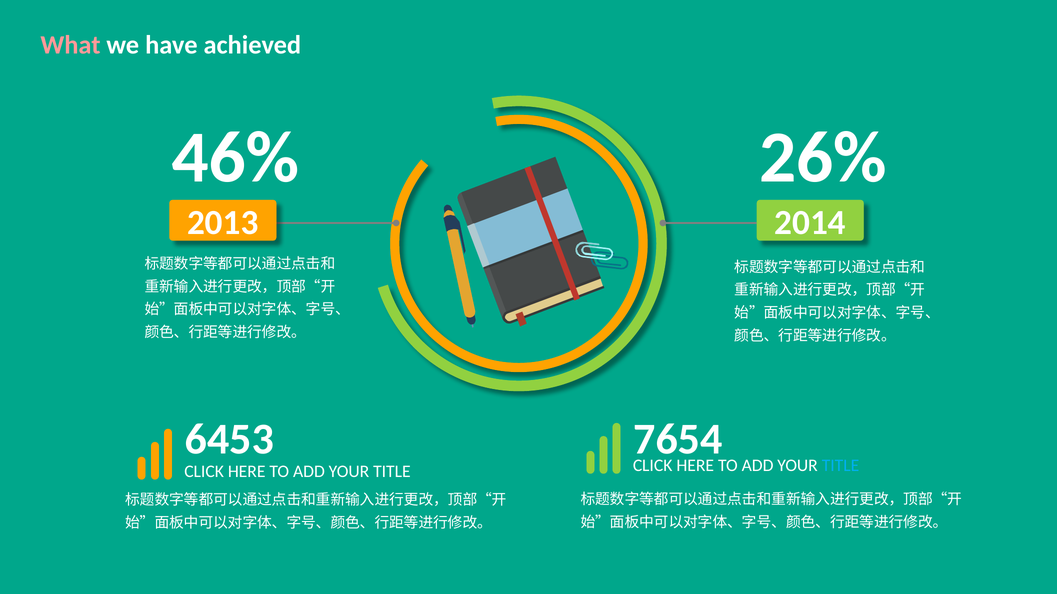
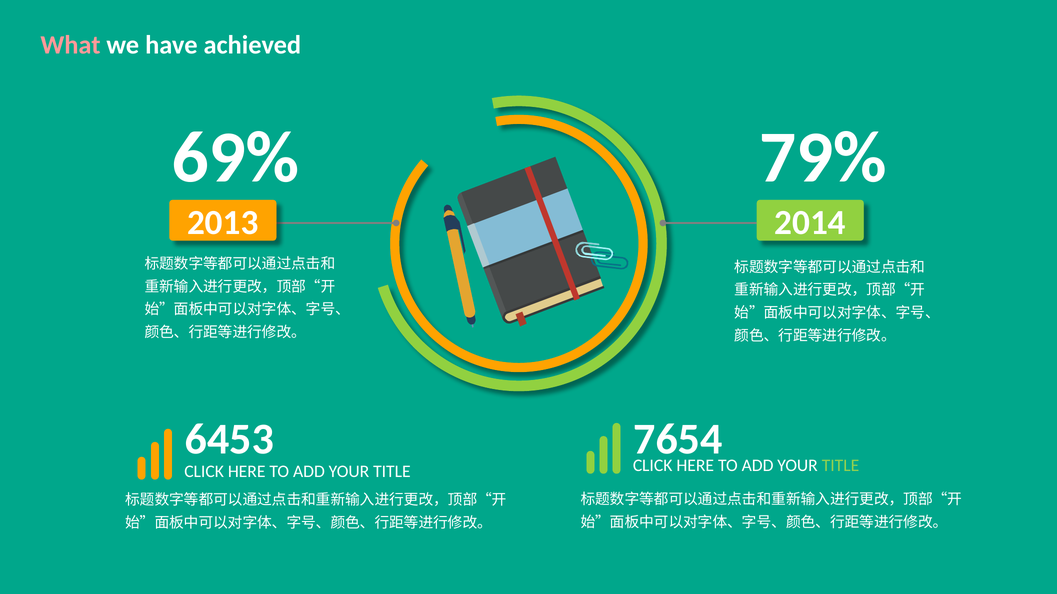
46%: 46% -> 69% (236, 158)
26%: 26% -> 79% (823, 158)
TITLE colour: light blue -> light green (841, 466)
